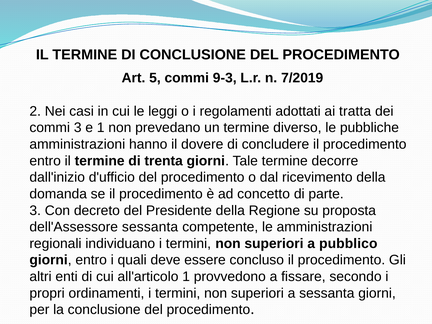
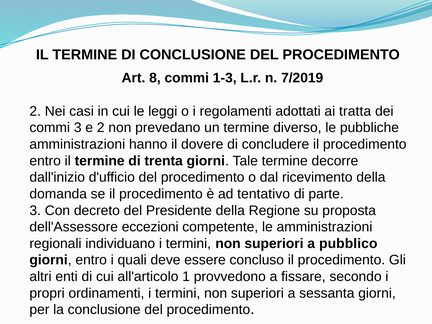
5: 5 -> 8 (155, 78)
9-3: 9-3 -> 1-3 (225, 78)
e 1: 1 -> 2 (101, 128)
concetto: concetto -> tentativo (264, 194)
dell'Assessore sessanta: sessanta -> eccezioni (150, 227)
